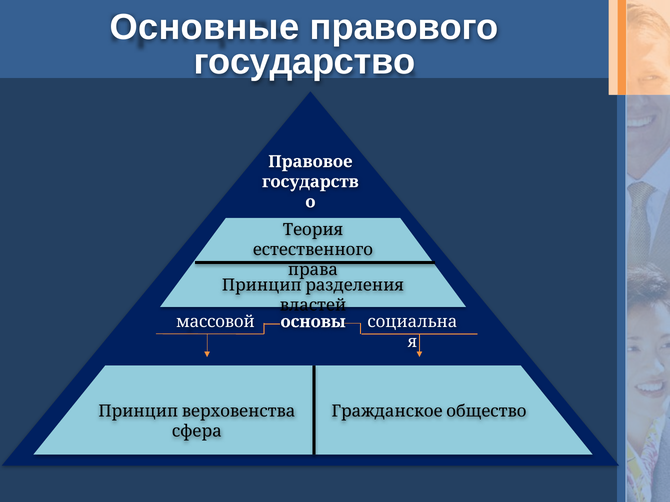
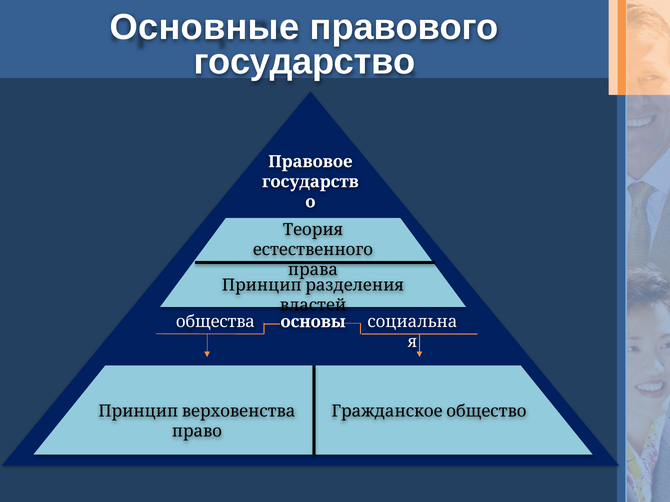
массовой: массовой -> общества (215, 322)
сфера: сфера -> право (197, 432)
